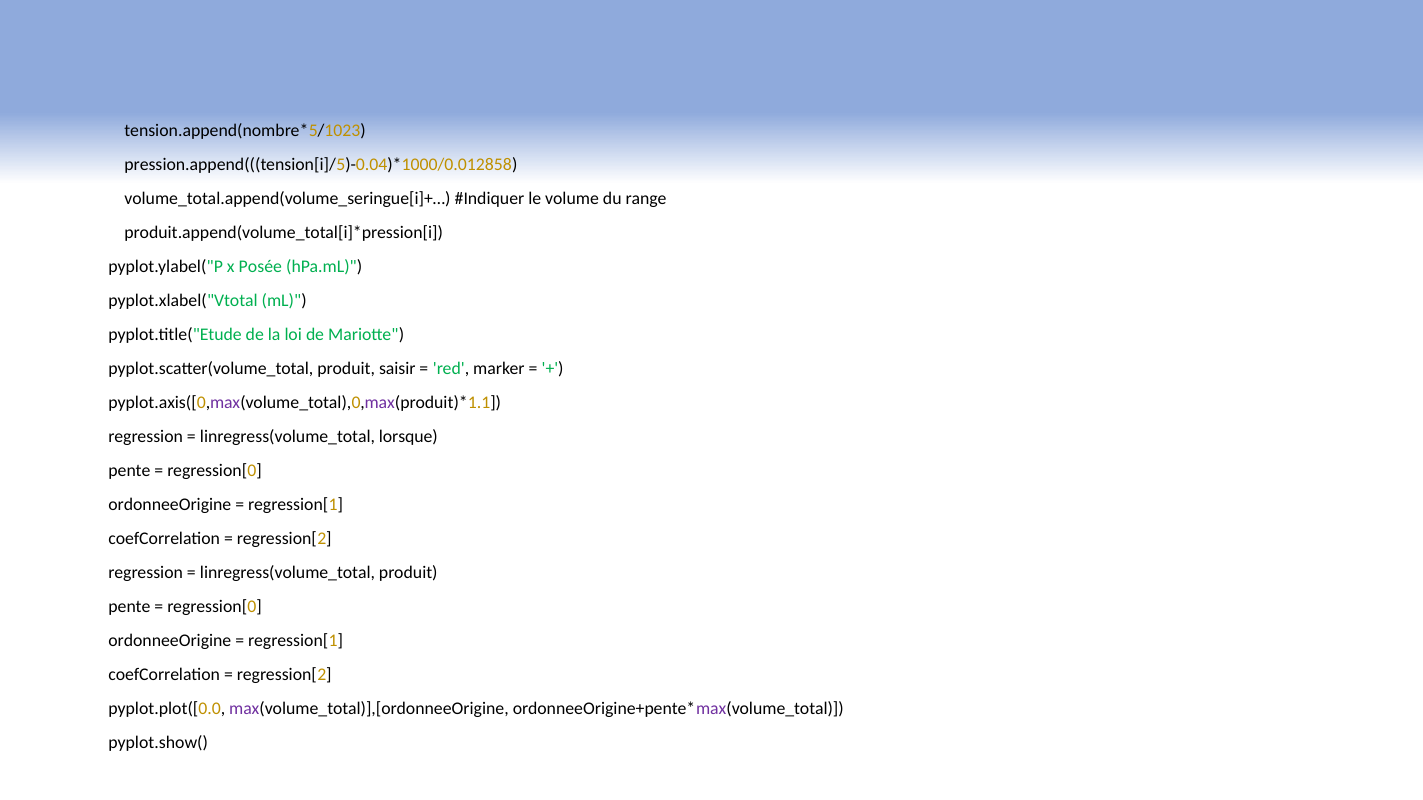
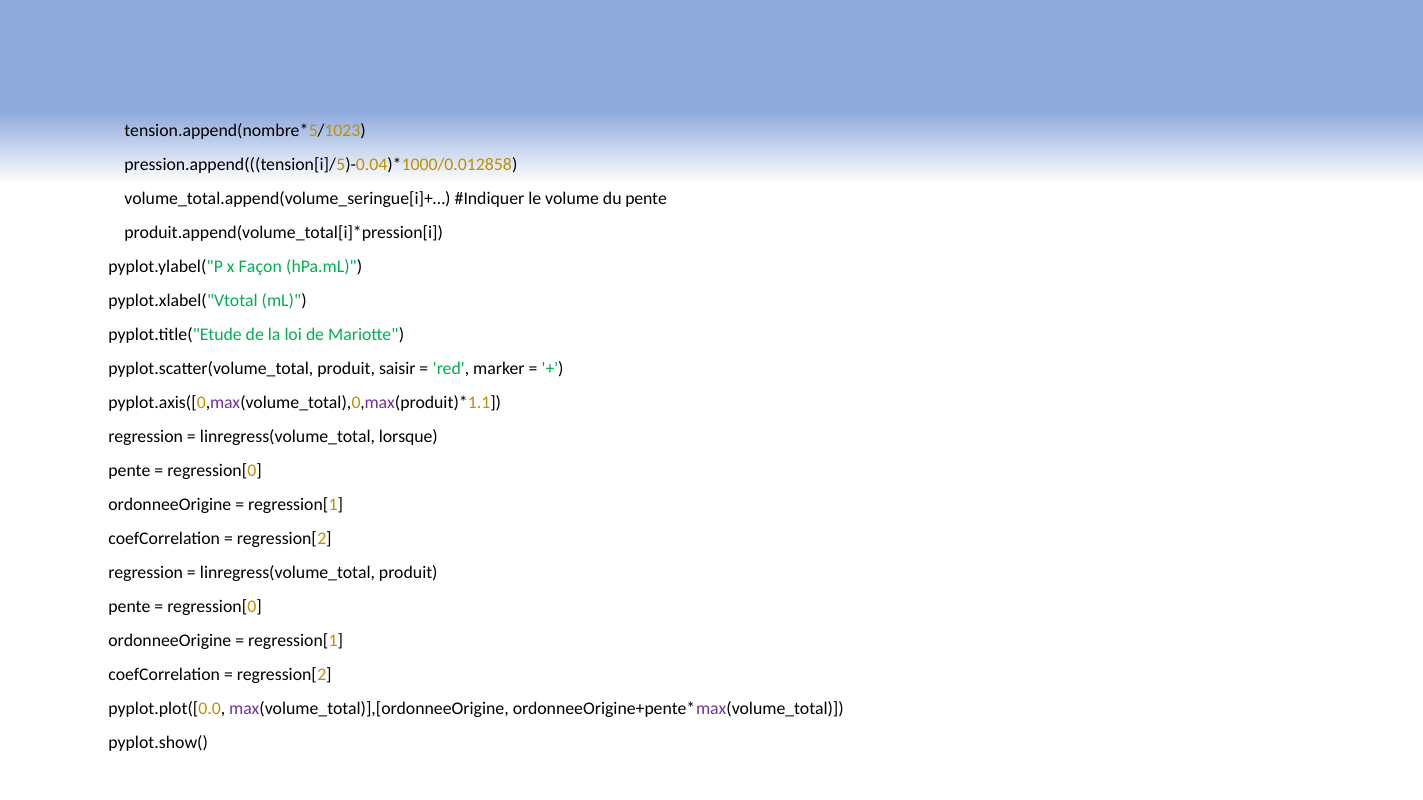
du range: range -> pente (646, 199)
Posée: Posée -> Façon (260, 267)
